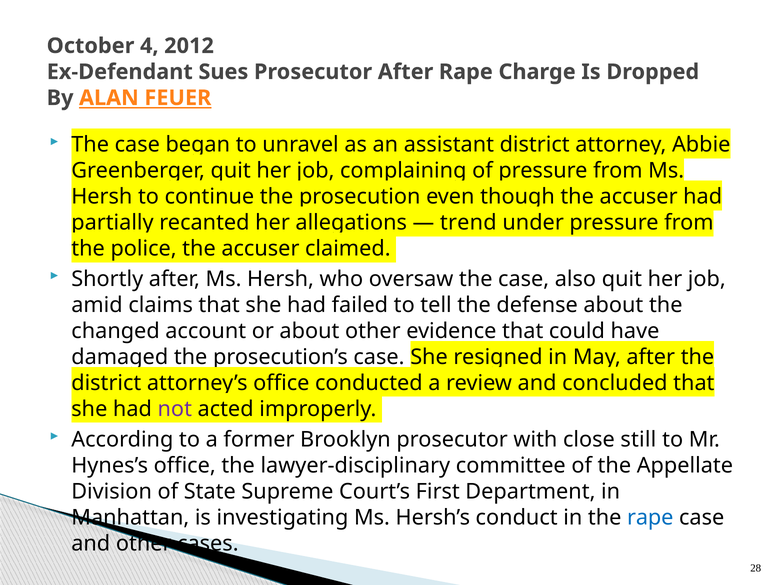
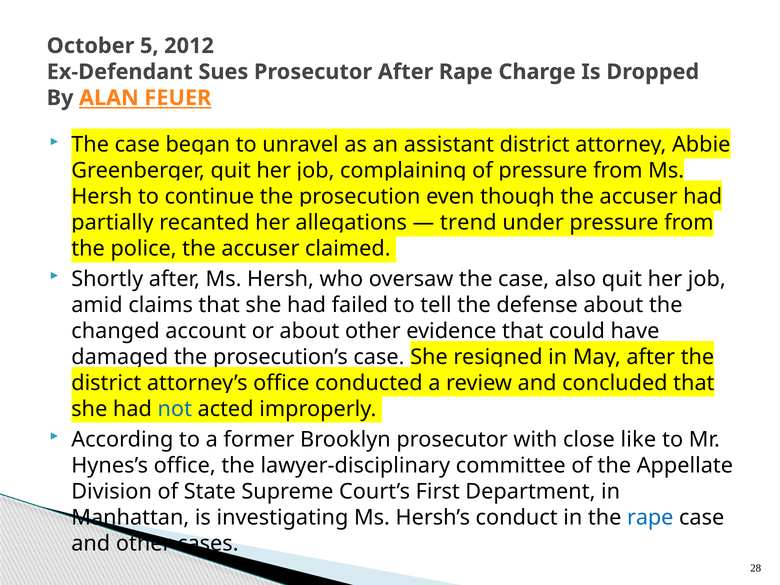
4: 4 -> 5 (149, 46)
not colour: purple -> blue (175, 409)
still: still -> like (638, 440)
